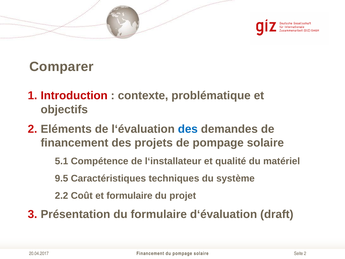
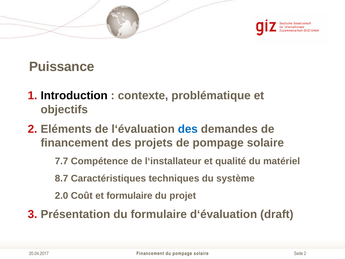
Comparer: Comparer -> Puissance (62, 67)
Introduction colour: red -> black (74, 96)
5.1: 5.1 -> 7.7 (62, 161)
9.5: 9.5 -> 8.7 (62, 178)
2.2: 2.2 -> 2.0 (62, 196)
